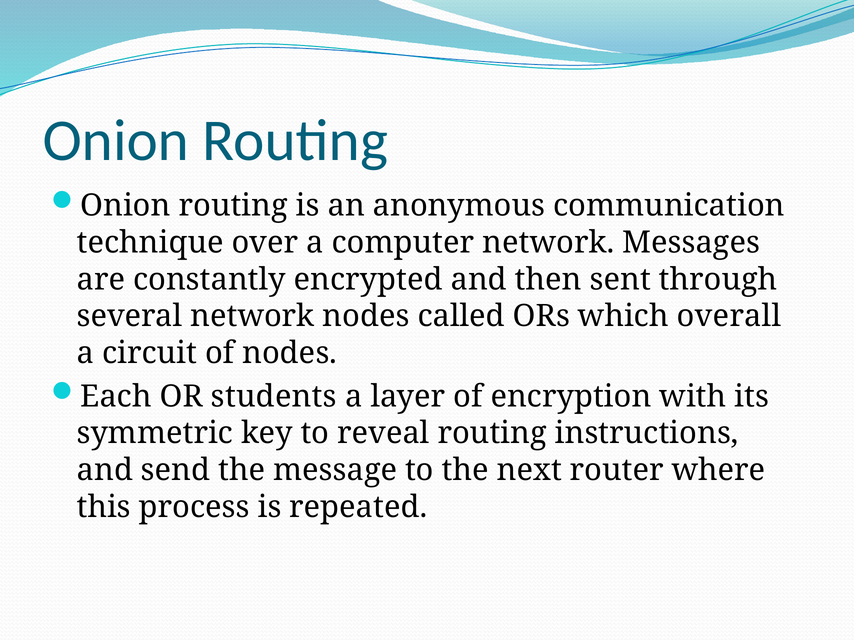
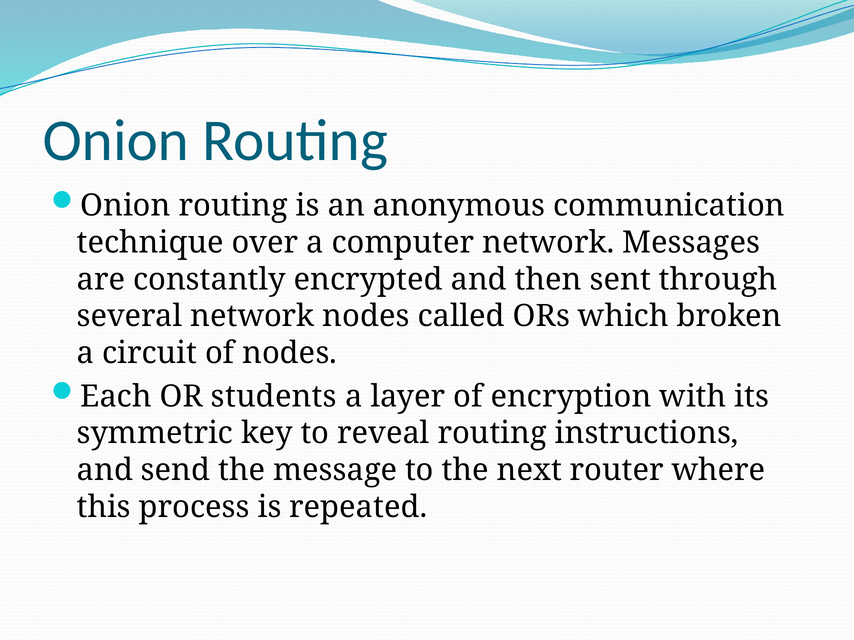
overall: overall -> broken (729, 317)
